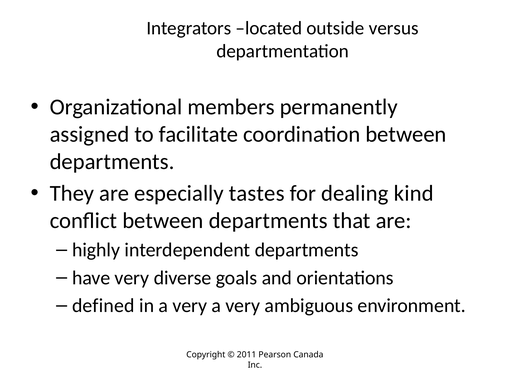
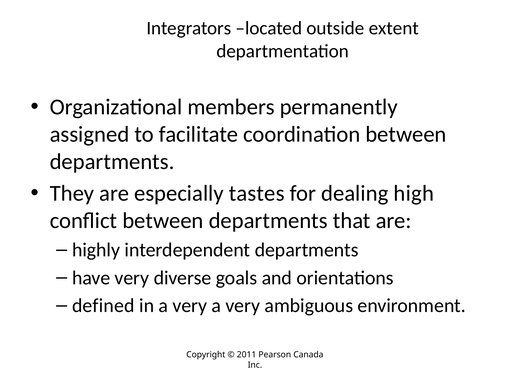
versus: versus -> extent (394, 28)
kind: kind -> high (414, 193)
